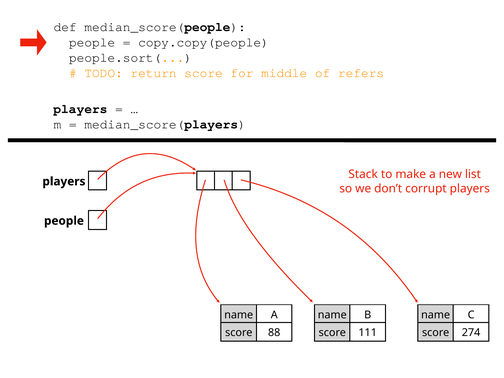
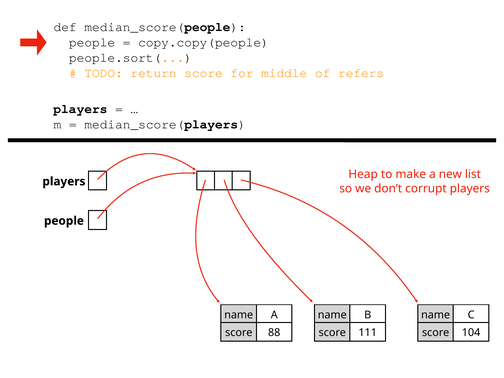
Stack: Stack -> Heap (363, 174)
274: 274 -> 104 (471, 333)
